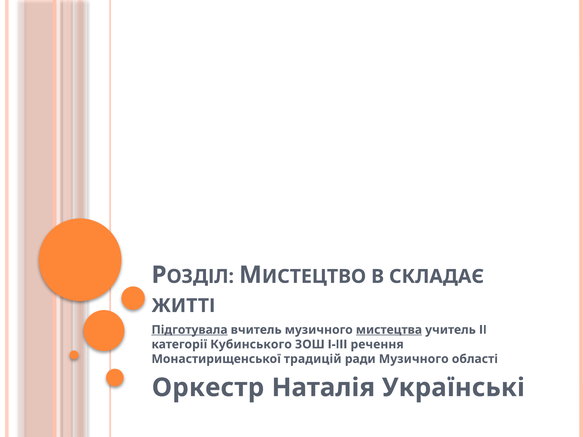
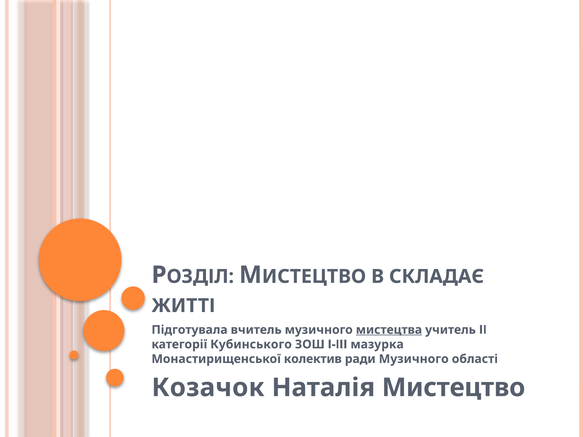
Підготувала underline: present -> none (190, 330)
речення: речення -> мазурка (377, 345)
традицій: традицій -> колектив (313, 359)
Оркестр: Оркестр -> Козачок (208, 388)
Українські: Українські -> Мистецтво (454, 388)
